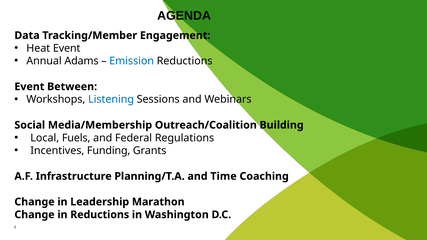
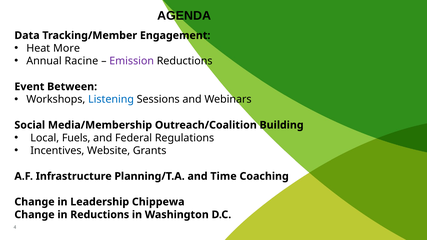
Heat Event: Event -> More (67, 48)
Adams: Adams -> Racine (81, 61)
Emission colour: blue -> purple (132, 61)
Funding: Funding -> Website (109, 151)
Marathon: Marathon -> Chippewa (158, 202)
